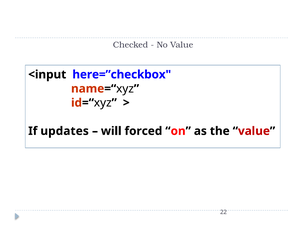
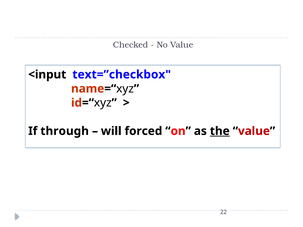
here=”checkbox: here=”checkbox -> text=”checkbox (122, 75)
updates: updates -> through (65, 131)
the underline: none -> present (220, 131)
